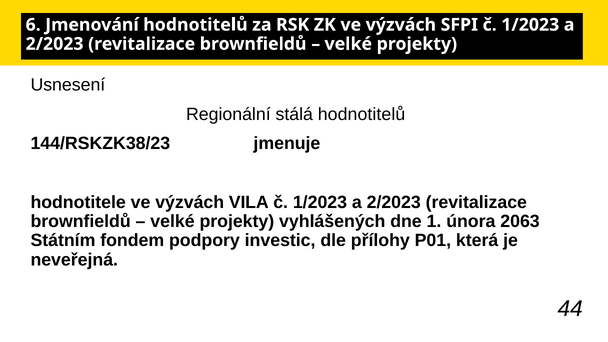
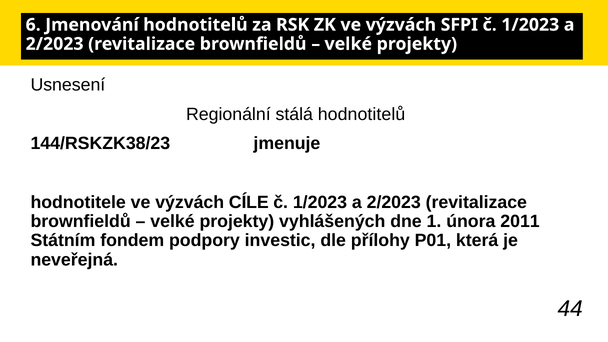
VILA: VILA -> CÍLE (249, 202)
2063: 2063 -> 2011 (520, 221)
